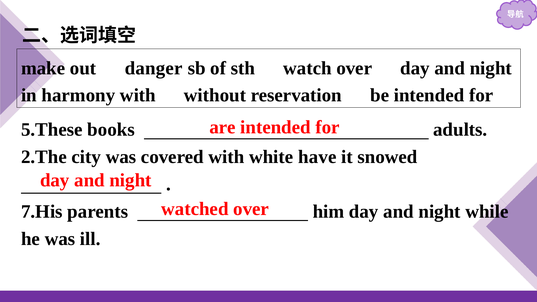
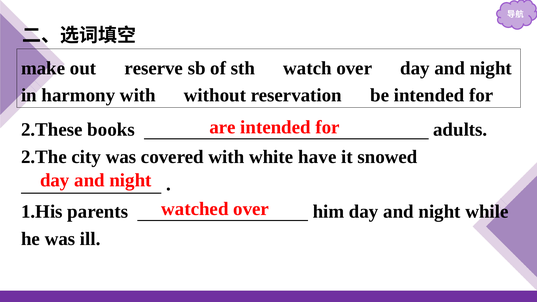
danger: danger -> reserve (154, 68)
5.These: 5.These -> 2.These (52, 130)
7.His: 7.His -> 1.His (42, 211)
